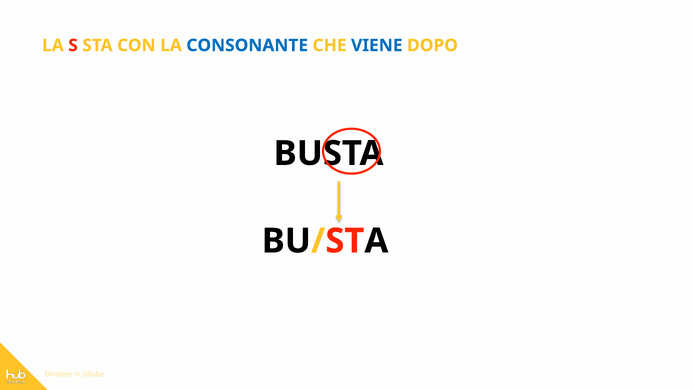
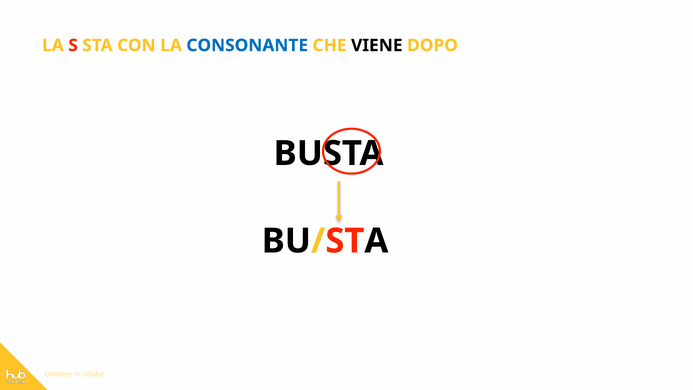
VIENE colour: blue -> black (377, 45)
